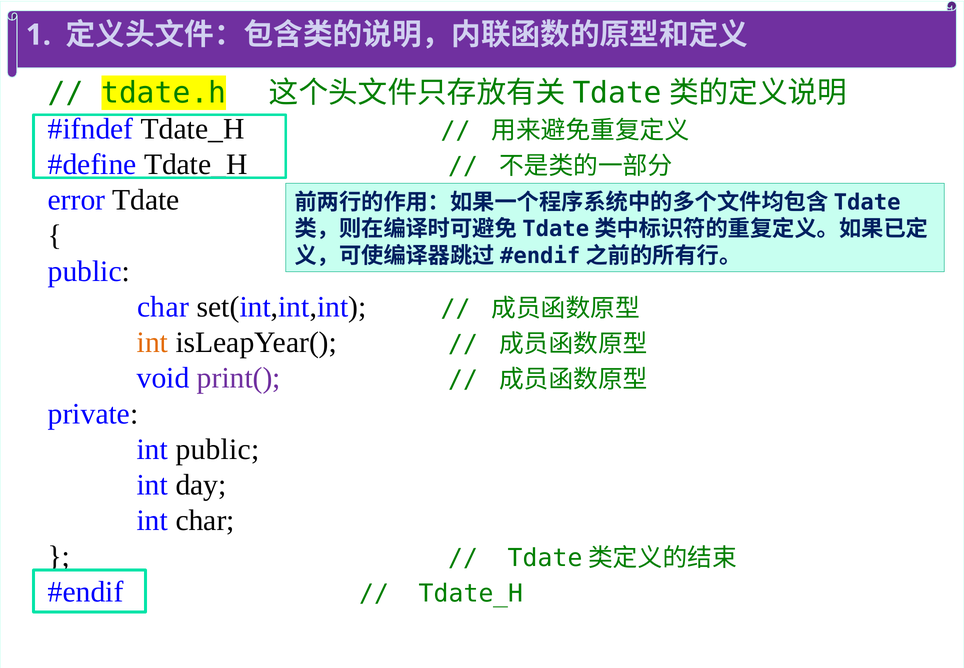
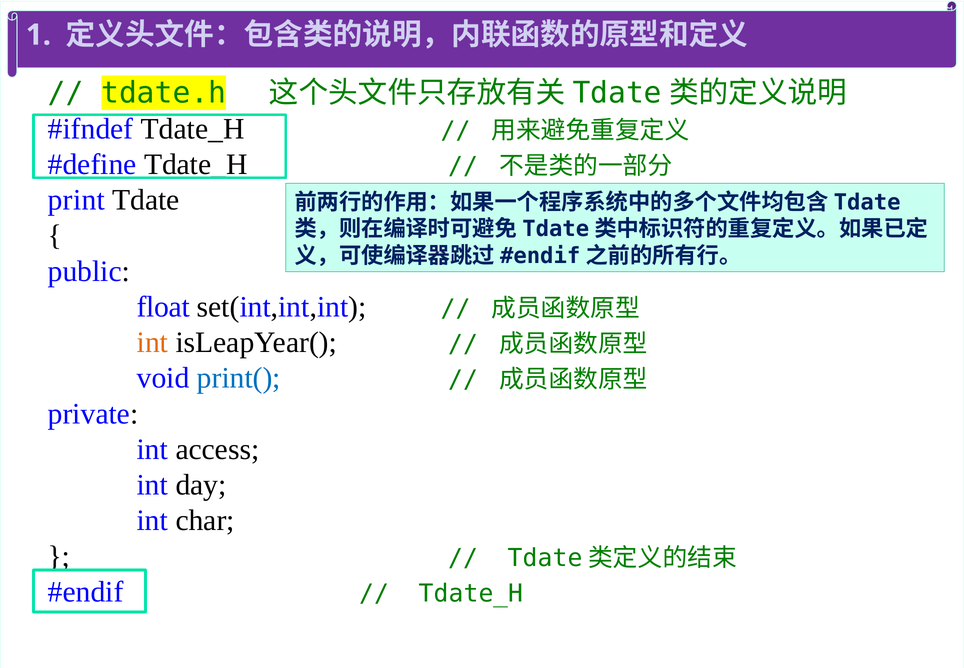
error: error -> print (76, 200)
char: char -> float (163, 307)
print( colour: purple -> blue (239, 378)
int public: public -> access (217, 449)
